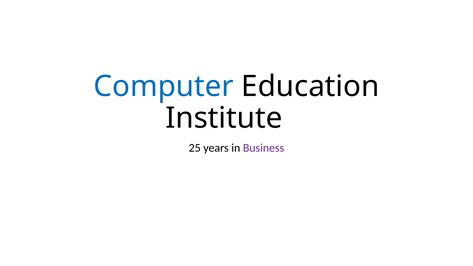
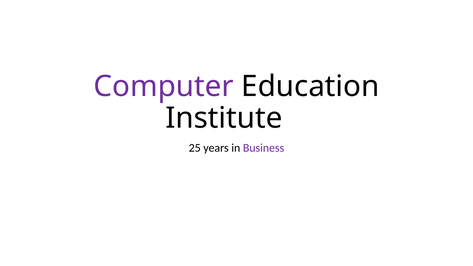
Computer colour: blue -> purple (164, 86)
